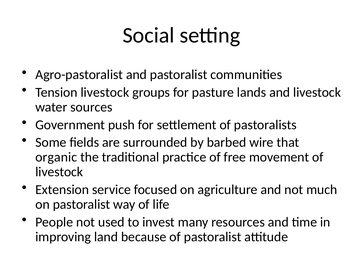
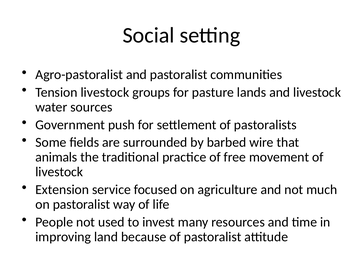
organic: organic -> animals (56, 157)
